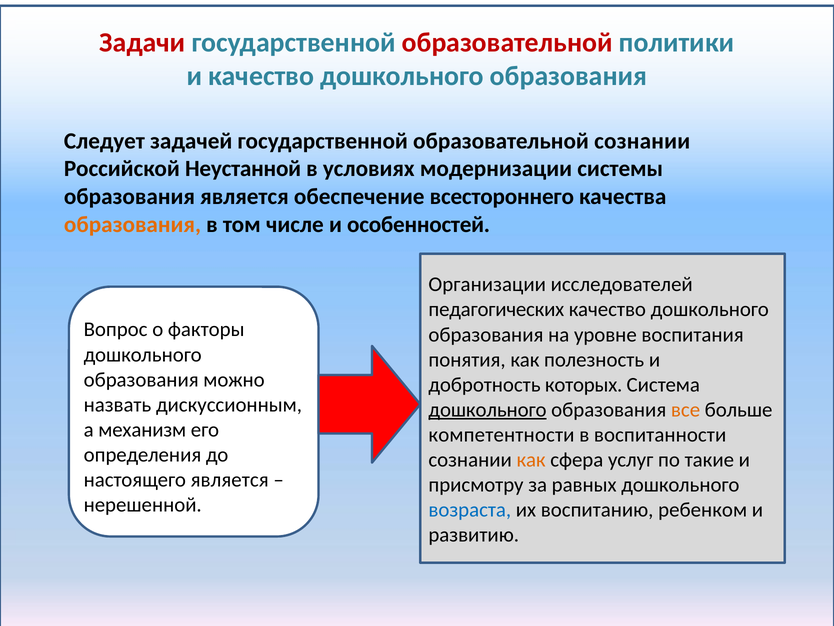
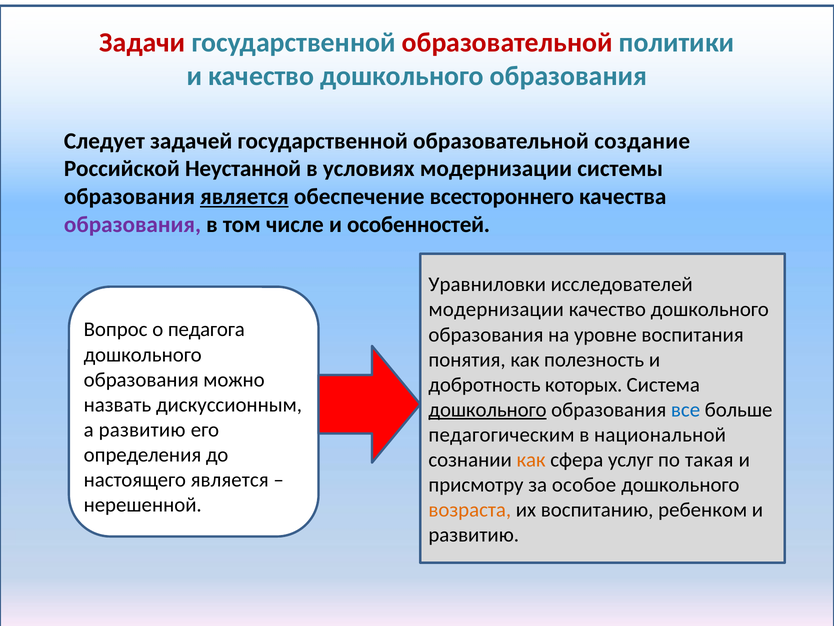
образовательной сознании: сознании -> создание (642, 141)
является underline: none -> present (244, 197)
образования colour: orange -> purple (132, 224)
Организации: Организации -> Уравниловки (487, 284)
педагогических: педагогических -> модернизации (496, 309)
факторы: факторы -> педагога (206, 329)
все colour: orange -> blue (686, 409)
а механизм: механизм -> развитию (142, 429)
компетентности: компетентности -> педагогическим (501, 434)
воспитанности: воспитанности -> национальной (660, 434)
такие: такие -> такая (709, 459)
равных: равных -> особое (584, 484)
возраста colour: blue -> orange (470, 510)
